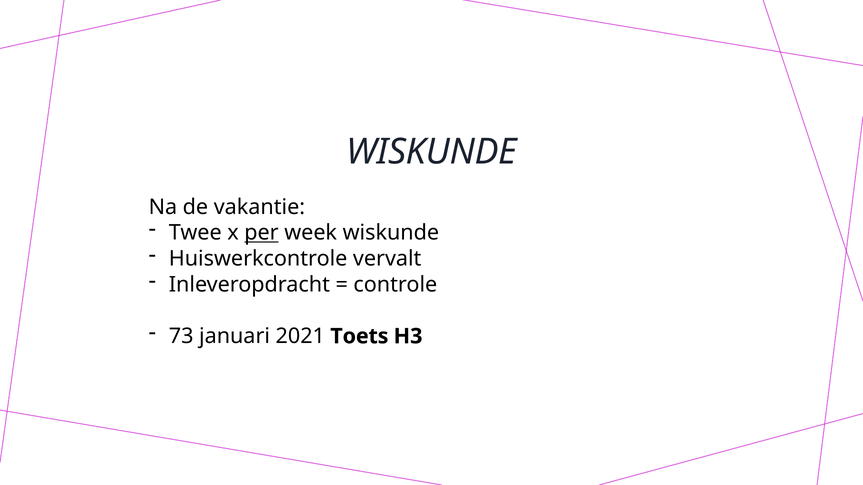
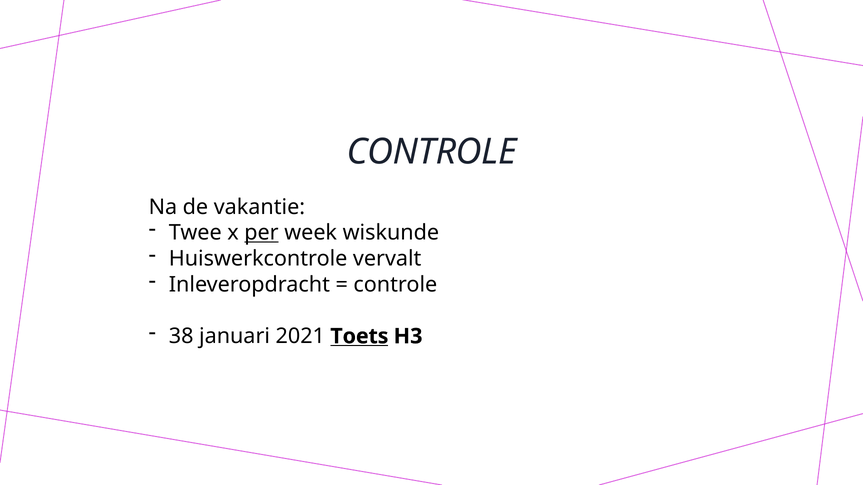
WISKUNDE: WISKUNDE -> CONTROLE (432, 152)
73: 73 -> 38 (181, 337)
Toets underline: none -> present (359, 337)
